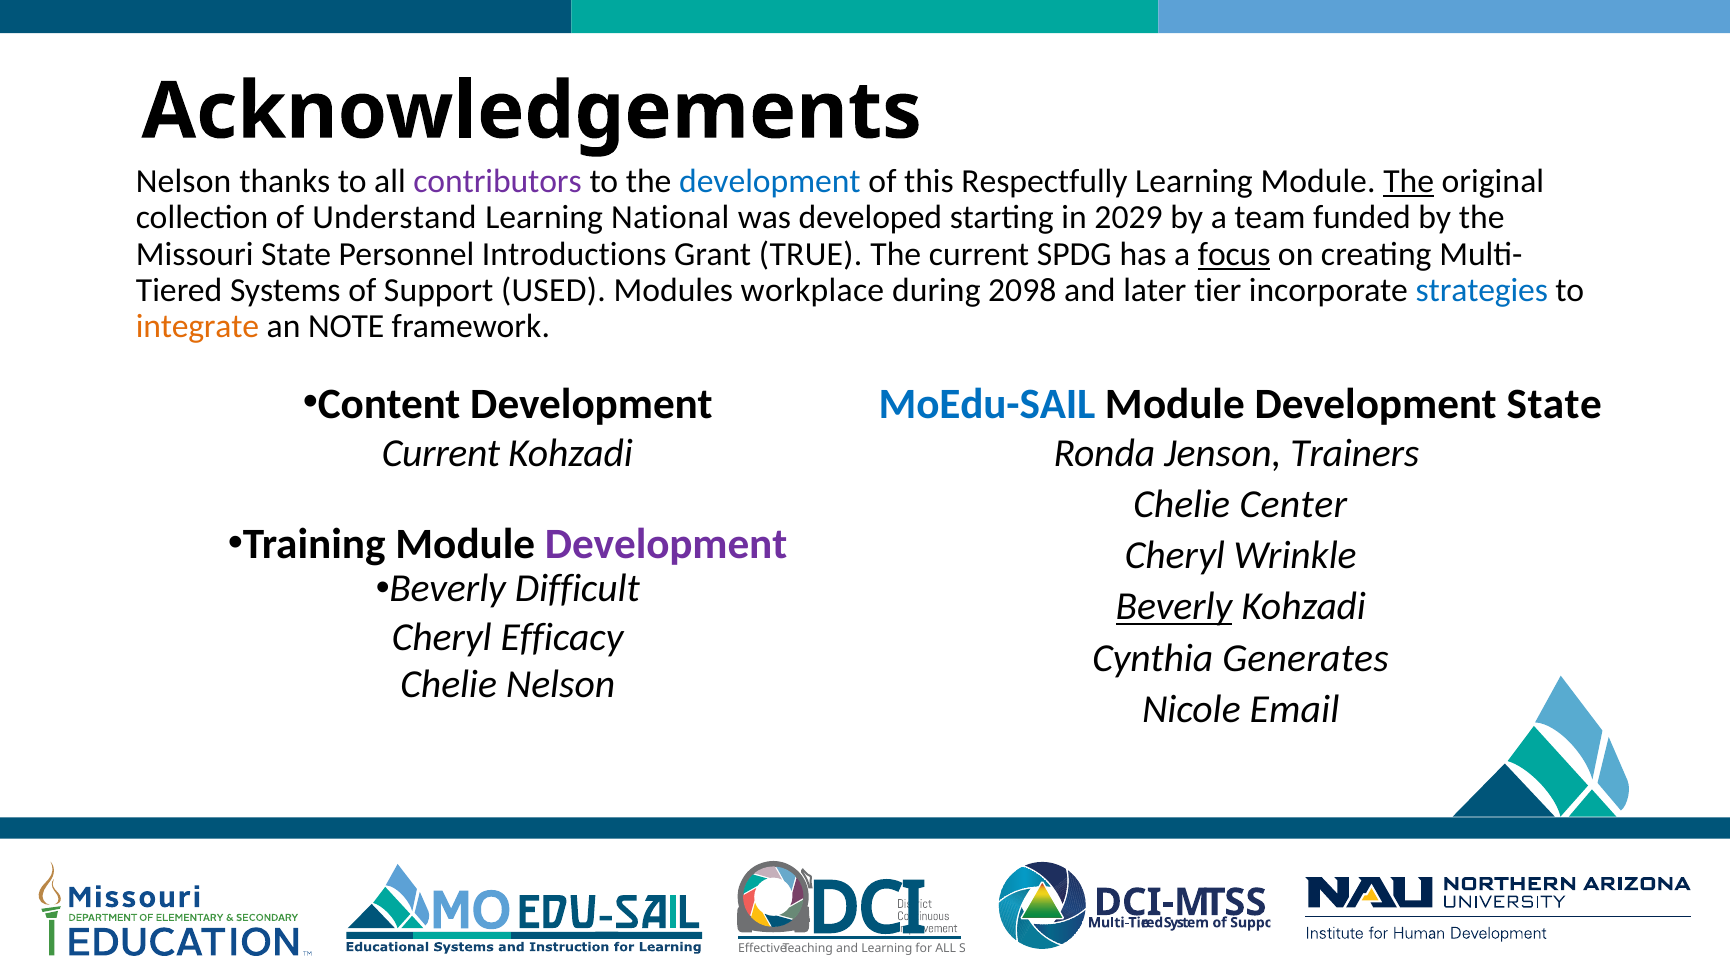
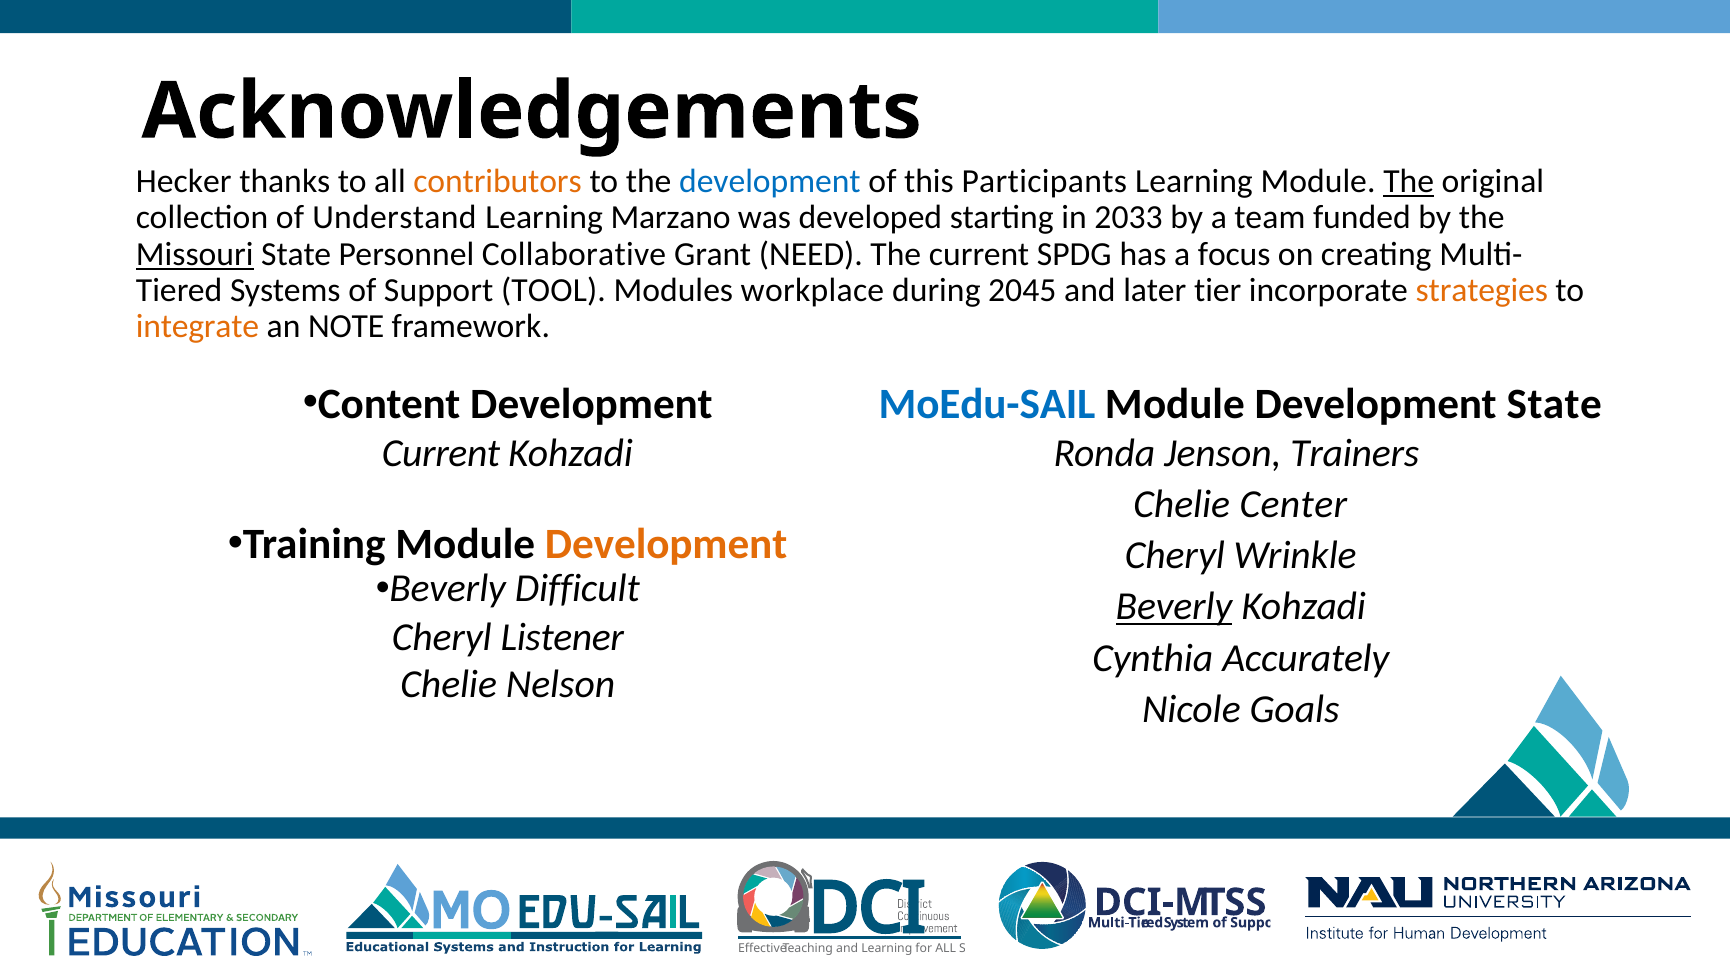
Nelson: Nelson -> Hecker (184, 181)
contributors colour: purple -> orange (498, 181)
Respectfully: Respectfully -> Participants (1044, 181)
National: National -> Marzano (671, 218)
2029: 2029 -> 2033 (1129, 218)
Missouri underline: none -> present (195, 254)
Introductions: Introductions -> Collaborative (574, 254)
TRUE: TRUE -> NEED (811, 254)
focus underline: present -> none (1234, 254)
USED: USED -> TOOL (554, 291)
2098: 2098 -> 2045 (1022, 291)
strategies colour: blue -> orange (1482, 291)
Development colour: purple -> orange (666, 544)
Efficacy: Efficacy -> Listener (562, 637)
Generates: Generates -> Accurately (1306, 658)
Email: Email -> Goals (1295, 709)
